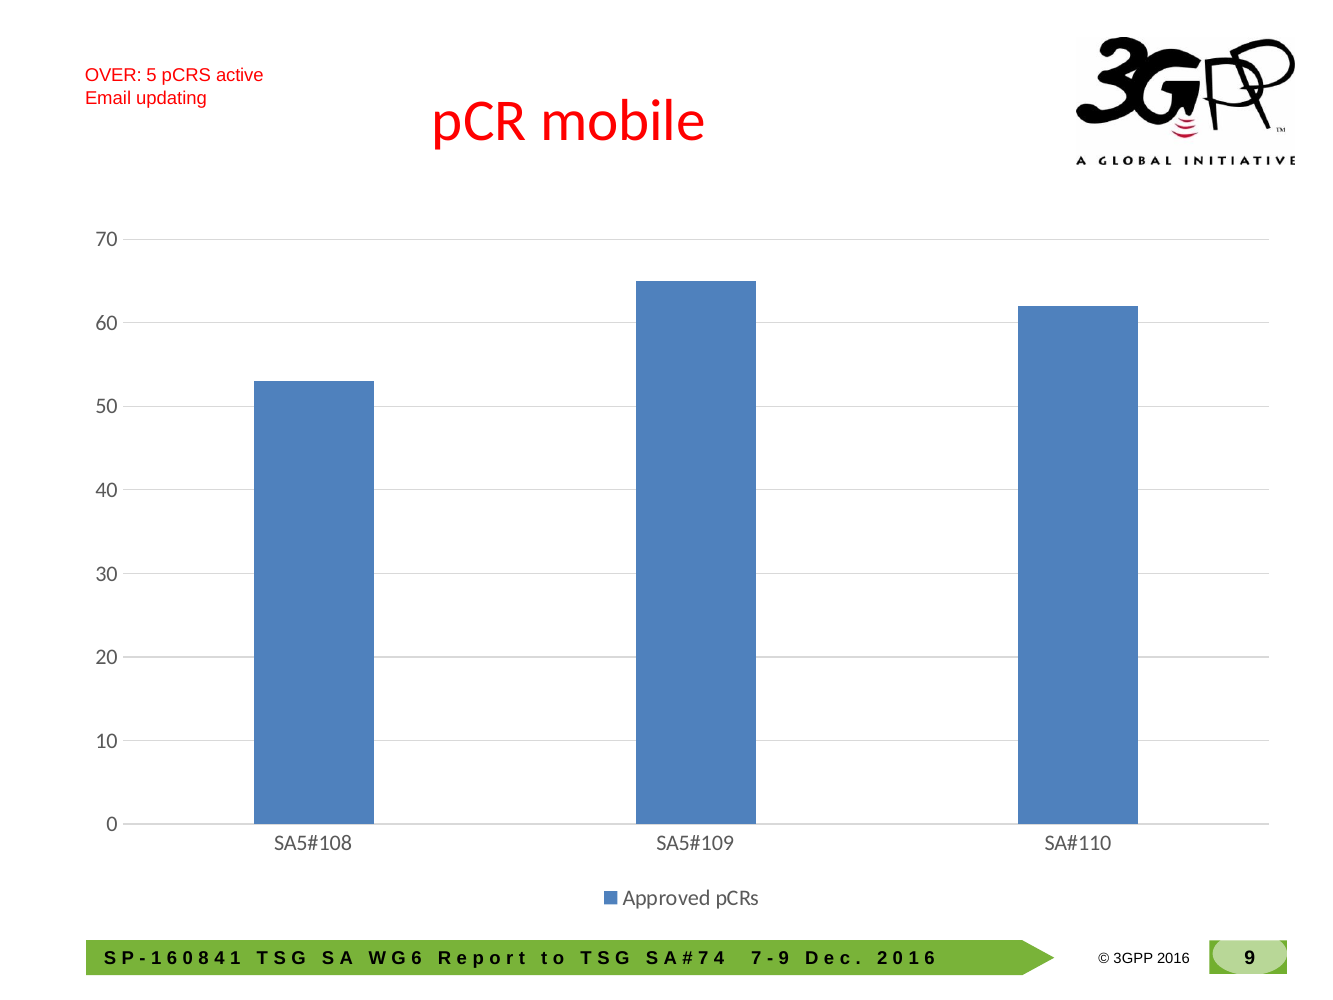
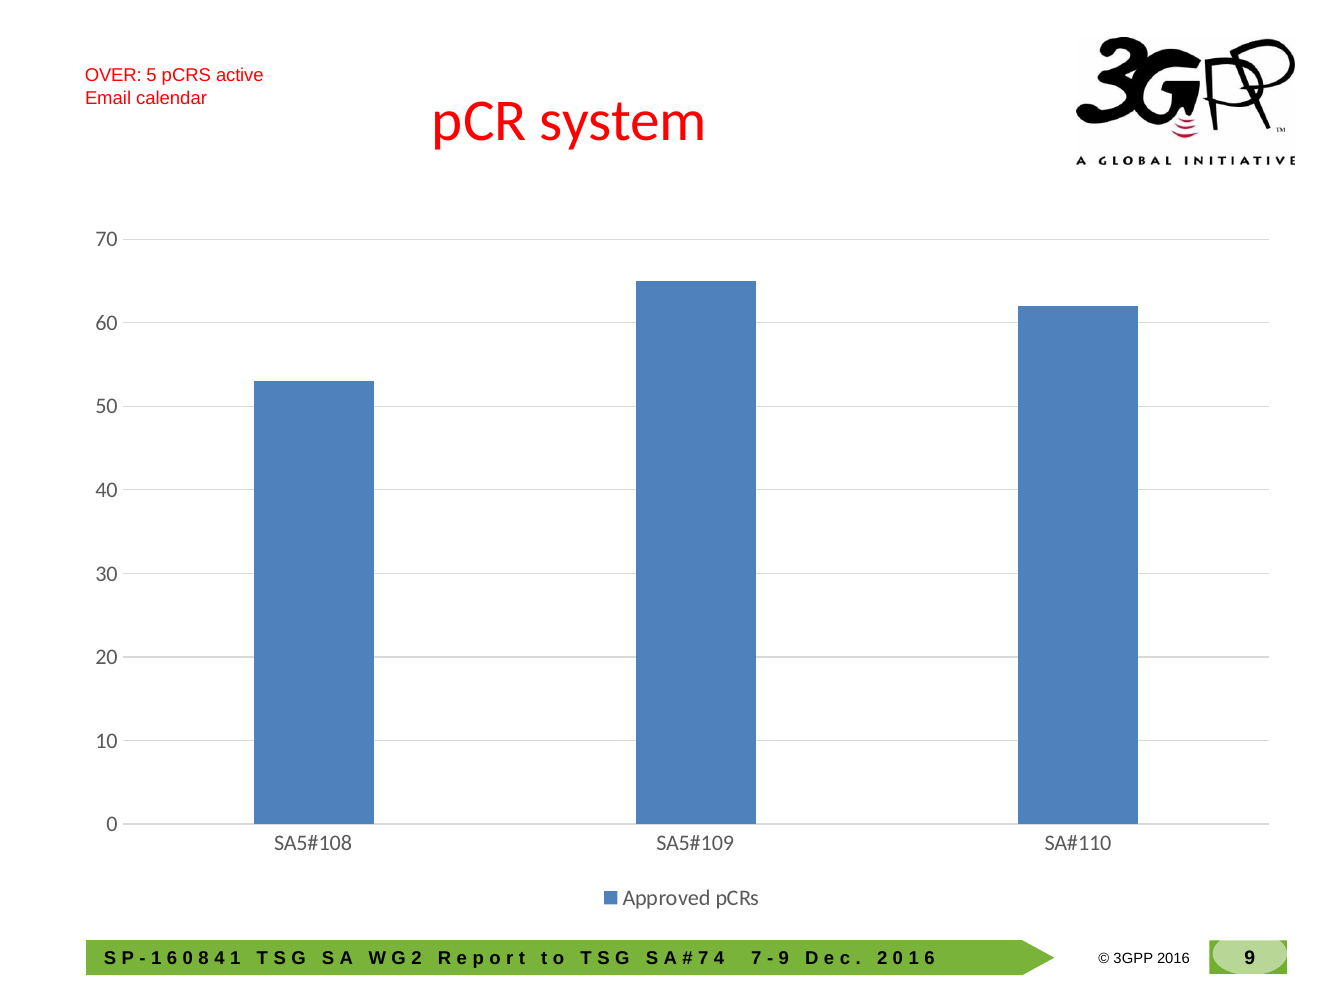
updating: updating -> calendar (172, 98)
mobile: mobile -> system (623, 121)
6: 6 -> 2 (417, 958)
